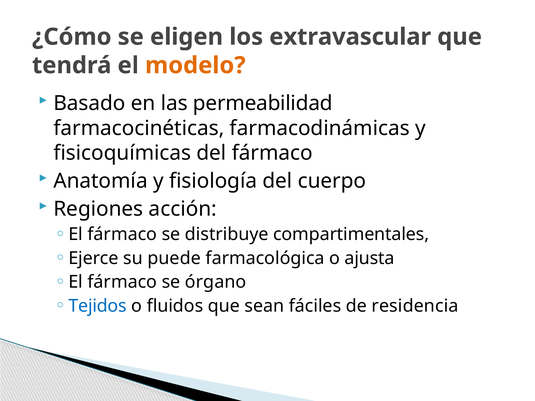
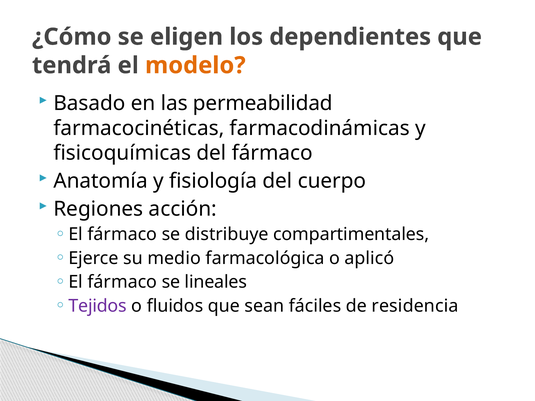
extravascular: extravascular -> dependientes (350, 37)
puede: puede -> medio (174, 258)
ajusta: ajusta -> aplicó (369, 258)
órgano: órgano -> lineales (216, 282)
Tejidos colour: blue -> purple (98, 306)
